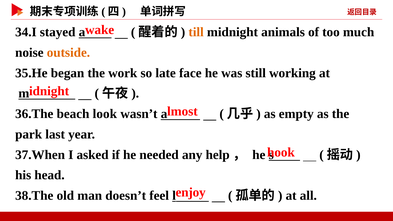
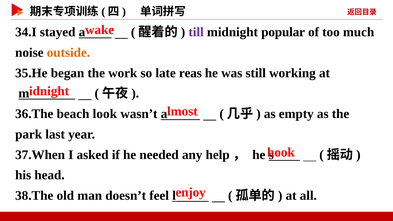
till colour: orange -> purple (196, 32)
animals: animals -> popular (283, 32)
face: face -> reas (190, 73)
